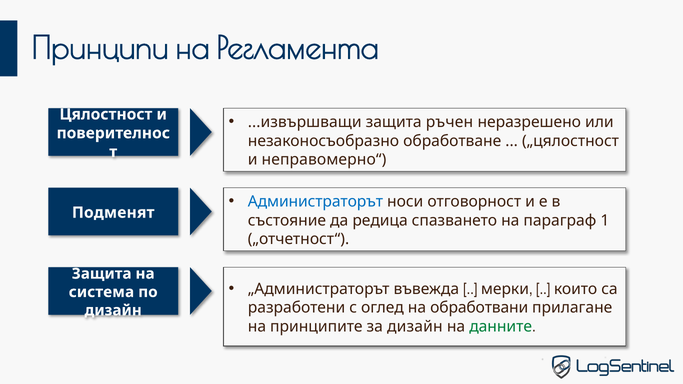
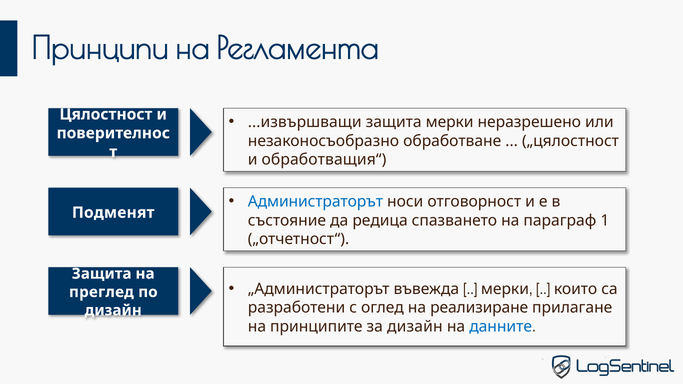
защита ръчен: ръчен -> мерки (450, 122)
неправомерно“: неправомерно“ -> обработващия“ (324, 160)
система: система -> преглед (101, 292)
обработвани: обработвани -> реализиране (479, 308)
данните colour: green -> blue (501, 327)
